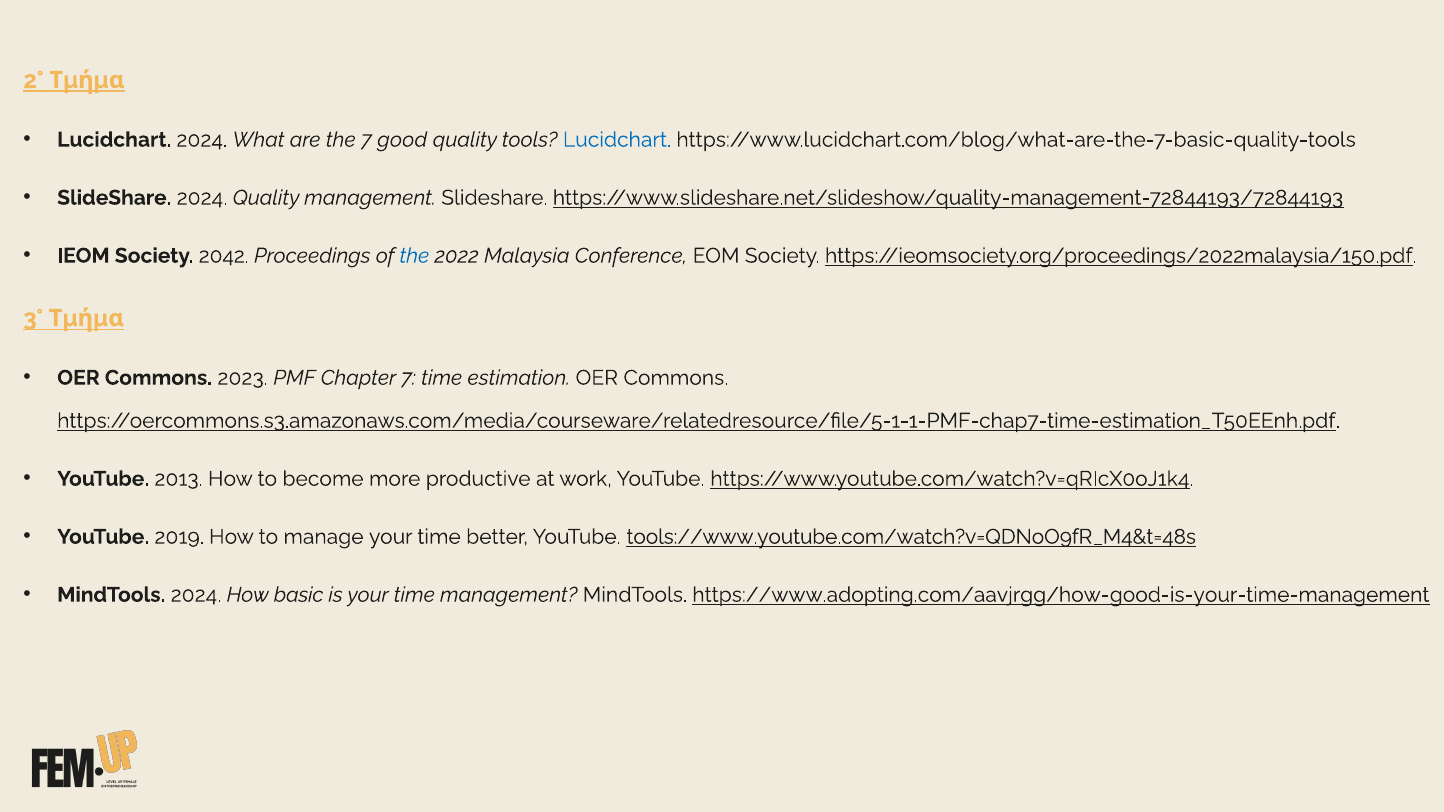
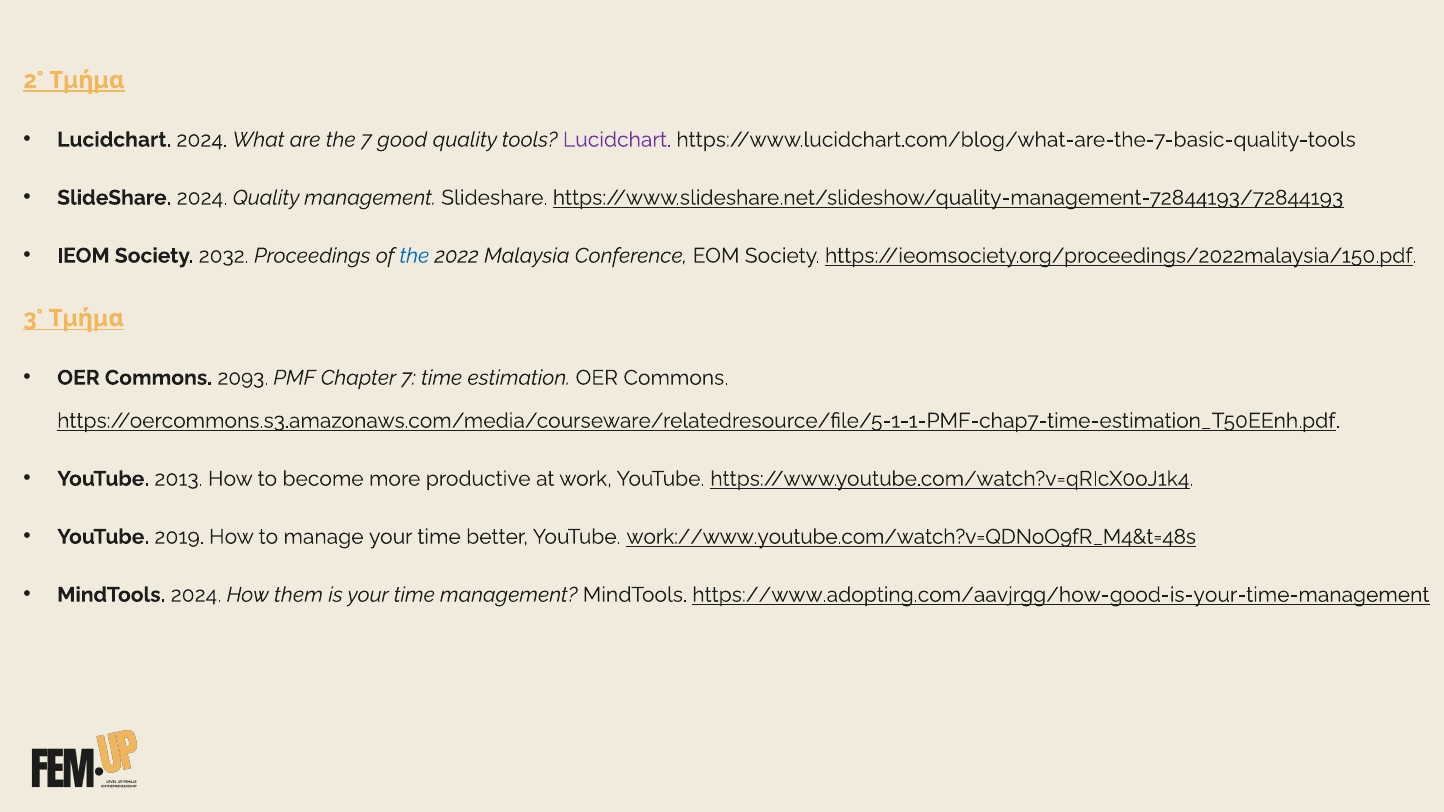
Lucidchart colour: blue -> purple (617, 140)
2042: 2042 -> 2032 (224, 256)
2023: 2023 -> 2093 (243, 378)
tools://www.youtube.com/watch?v=QDNoO9fR_M4&t=48s: tools://www.youtube.com/watch?v=QDNoO9fR_M4&t=48s -> work://www.youtube.com/watch?v=QDNoO9fR_M4&t=48s (911, 537)
basic: basic -> them (298, 595)
